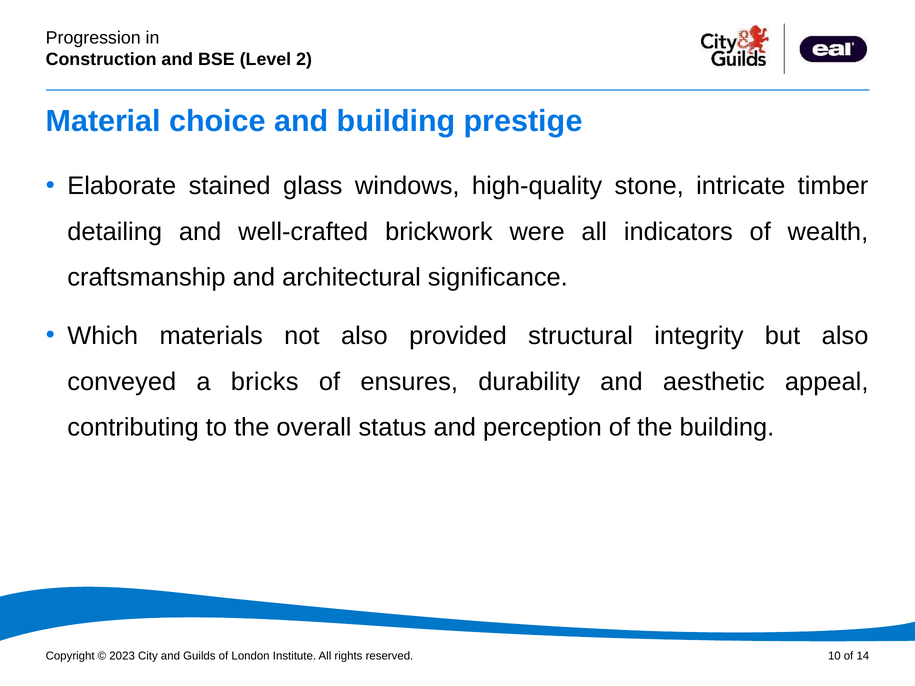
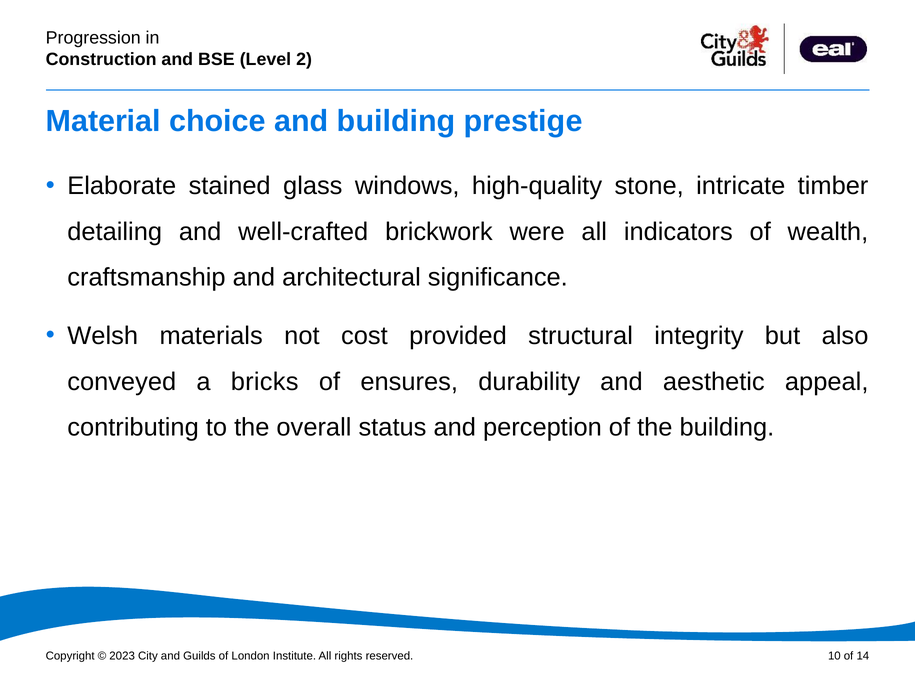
Which: Which -> Welsh (103, 336)
not also: also -> cost (364, 336)
